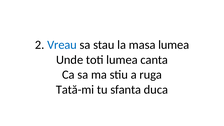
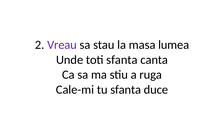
Vreau colour: blue -> purple (62, 45)
toti lumea: lumea -> sfanta (122, 60)
Tată-mi: Tată-mi -> Cale-mi (75, 90)
duca: duca -> duce (156, 90)
